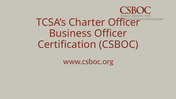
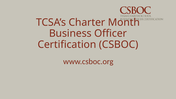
Charter Officer: Officer -> Month (124, 22)
